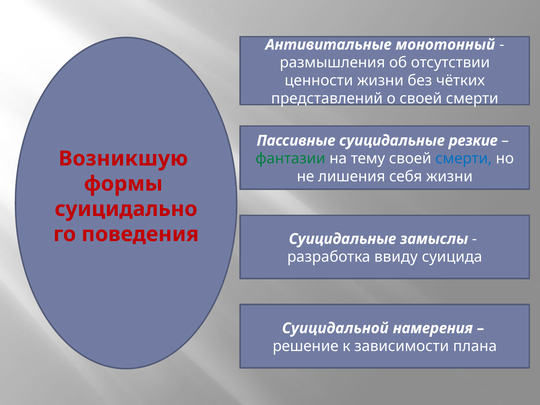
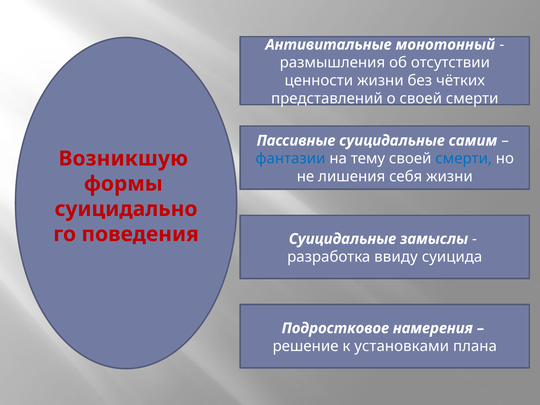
резкие: резкие -> самим (473, 141)
фантазии colour: green -> blue (290, 159)
Суицидальной: Суицидальной -> Подростковое (335, 328)
зависимости: зависимости -> установками (402, 346)
